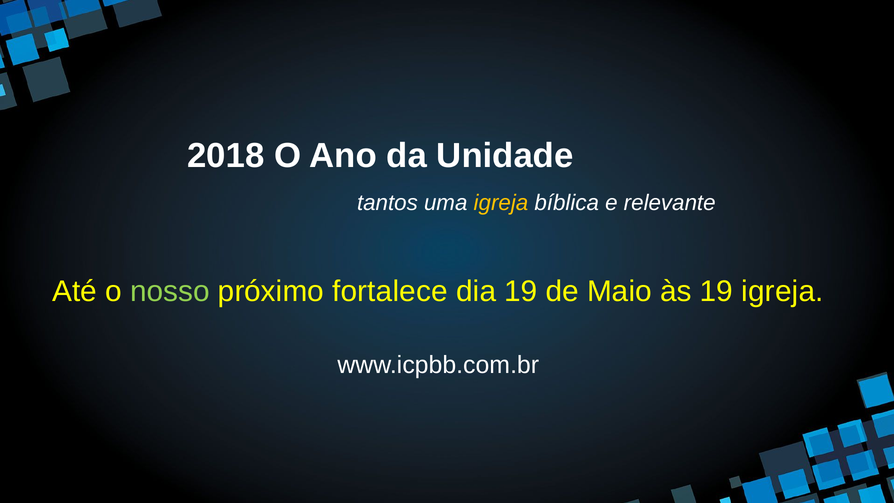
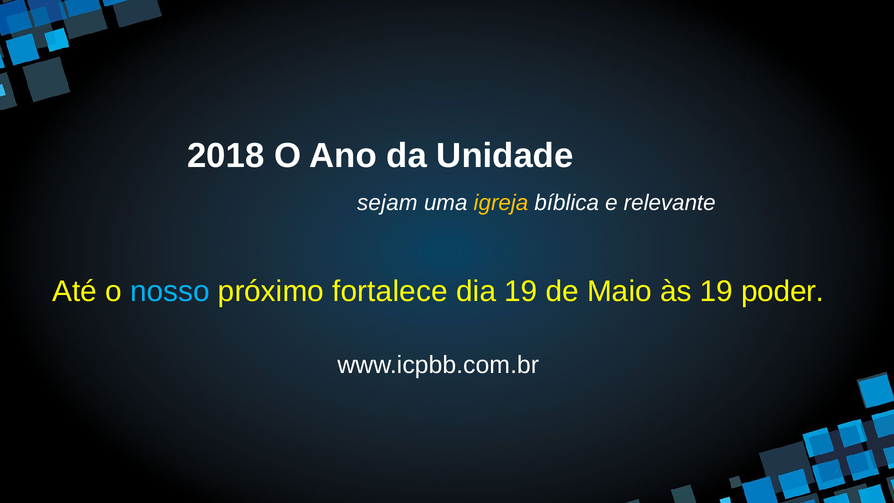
tantos: tantos -> sejam (387, 203)
nosso colour: light green -> light blue (170, 291)
19 igreja: igreja -> poder (783, 291)
